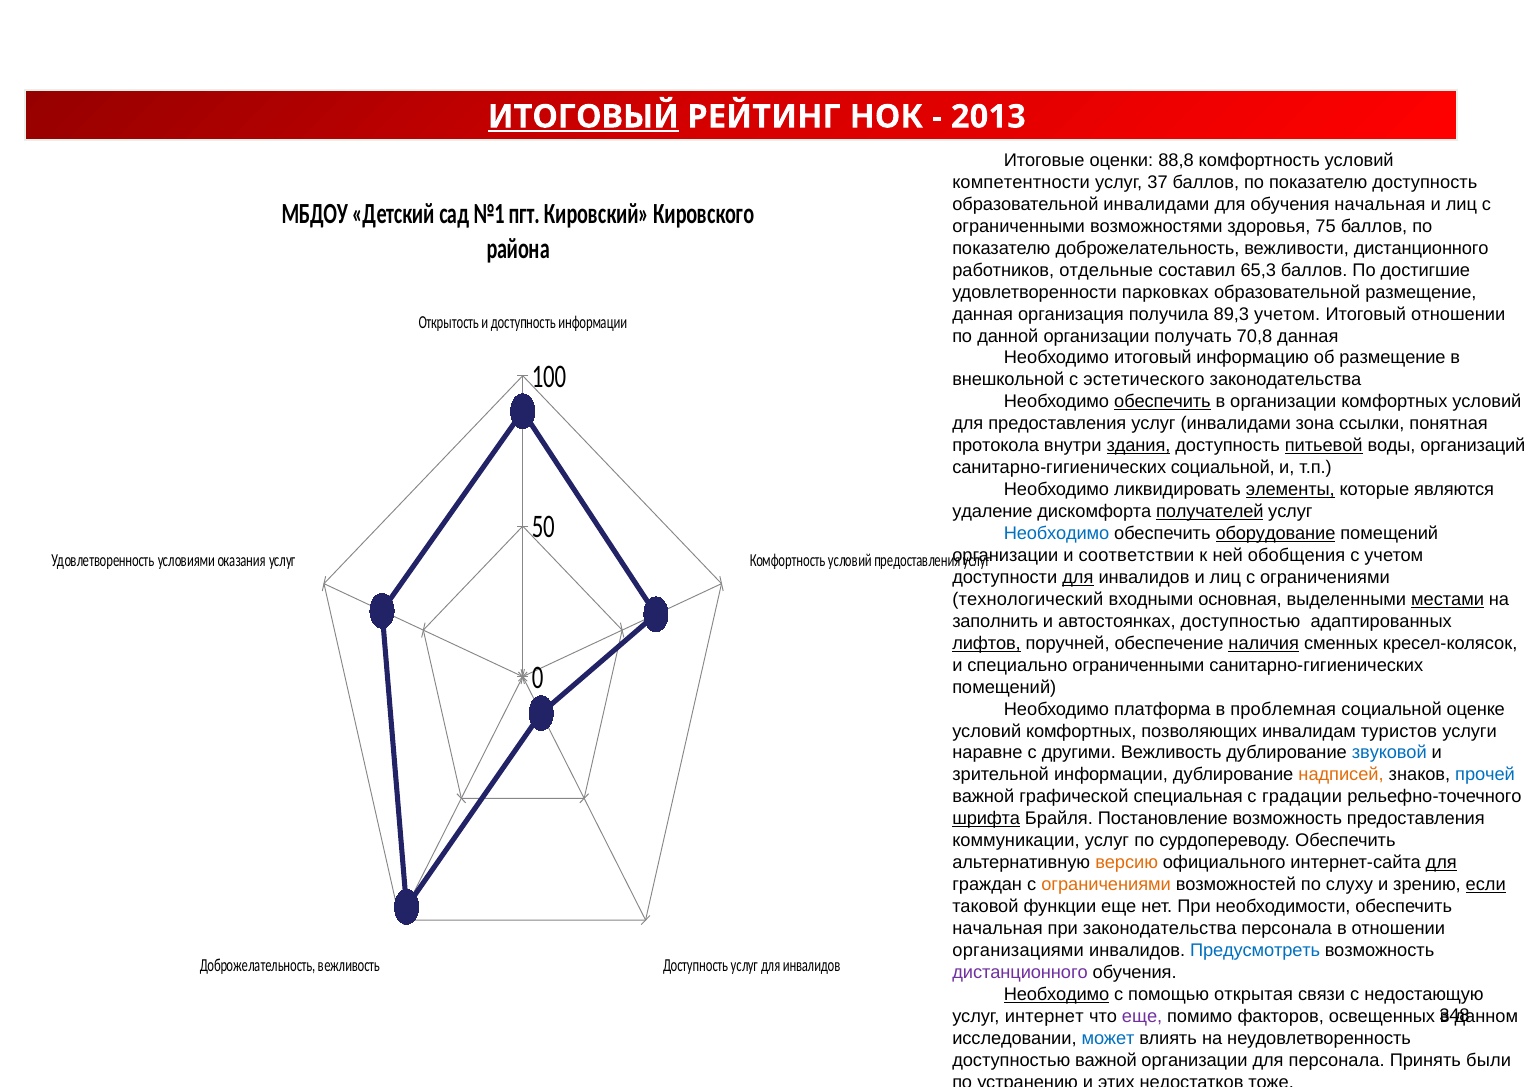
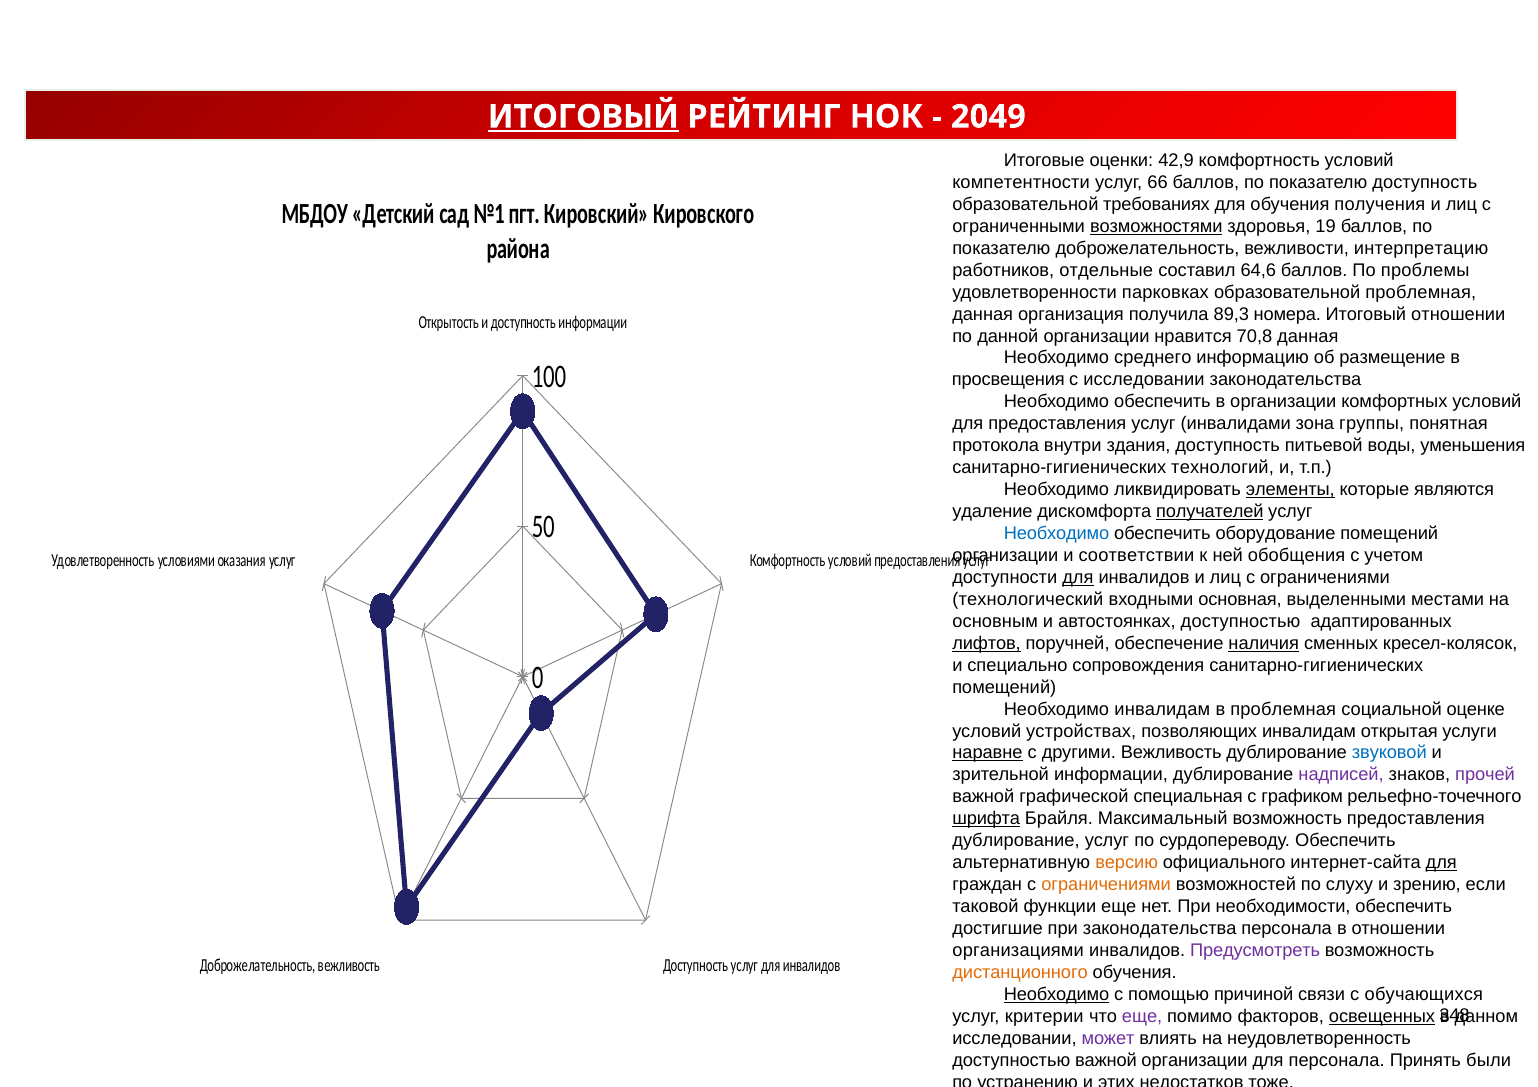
2013: 2013 -> 2049 (988, 117)
88,8: 88,8 -> 42,9 (1176, 161)
37: 37 -> 66 (1158, 182)
образовательной инвалидами: инвалидами -> требованиях (1157, 204)
обучения начальная: начальная -> получения (1380, 204)
возможностями underline: none -> present (1156, 226)
75: 75 -> 19 (1326, 226)
вежливости дистанционного: дистанционного -> интерпретацию (1421, 248)
65,3: 65,3 -> 64,6 (1258, 270)
достигшие: достигшие -> проблемы (1425, 270)
образовательной размещение: размещение -> проблемная (1421, 292)
89,3 учетом: учетом -> номера (1287, 314)
получать: получать -> нравится (1193, 336)
Необходимо итоговый: итоговый -> среднего (1153, 358)
внешкольной: внешкольной -> просвещения (1008, 380)
с эстетического: эстетического -> исследовании (1144, 380)
обеспечить underline: present -> none (1162, 402)
ссылки: ссылки -> группы (1372, 424)
здания underline: present -> none (1138, 446)
питьевой underline: present -> none (1324, 446)
организаций: организаций -> уменьшения (1473, 446)
санитарно-гигиенических социальной: социальной -> технологий (1223, 468)
оборудование underline: present -> none (1275, 534)
местами underline: present -> none (1448, 600)
заполнить: заполнить -> основным (995, 622)
специально ограниченными: ограниченными -> сопровождения (1138, 665)
Необходимо платформа: платформа -> инвалидам (1162, 709)
условий комфортных: комфортных -> устройствах (1081, 731)
туристов: туристов -> открытая (1399, 731)
наравне underline: none -> present (987, 753)
надписей colour: orange -> purple (1341, 775)
прочей colour: blue -> purple (1485, 775)
градации: градации -> графиком (1302, 797)
Постановление: Постановление -> Максимальный (1163, 819)
коммуникации: коммуникации -> дублирование (1016, 841)
если underline: present -> none (1486, 885)
начальная: начальная -> достигшие (998, 929)
Предусмотреть colour: blue -> purple (1255, 951)
дистанционного colour: purple -> orange (1020, 973)
открытая: открытая -> причиной (1254, 995)
недостающую: недостающую -> обучающихся (1424, 995)
интернет: интернет -> критерии (1044, 1017)
освещенных underline: none -> present (1382, 1017)
может colour: blue -> purple (1108, 1039)
